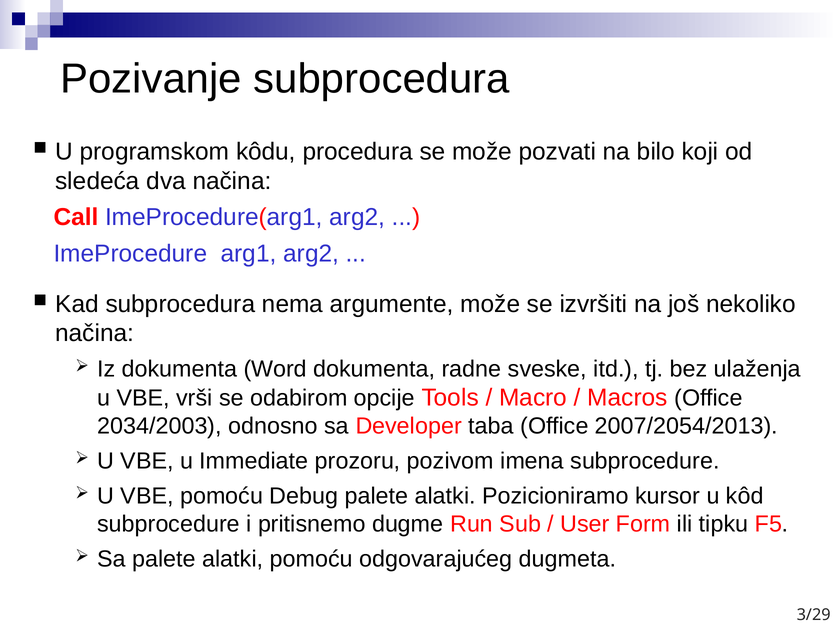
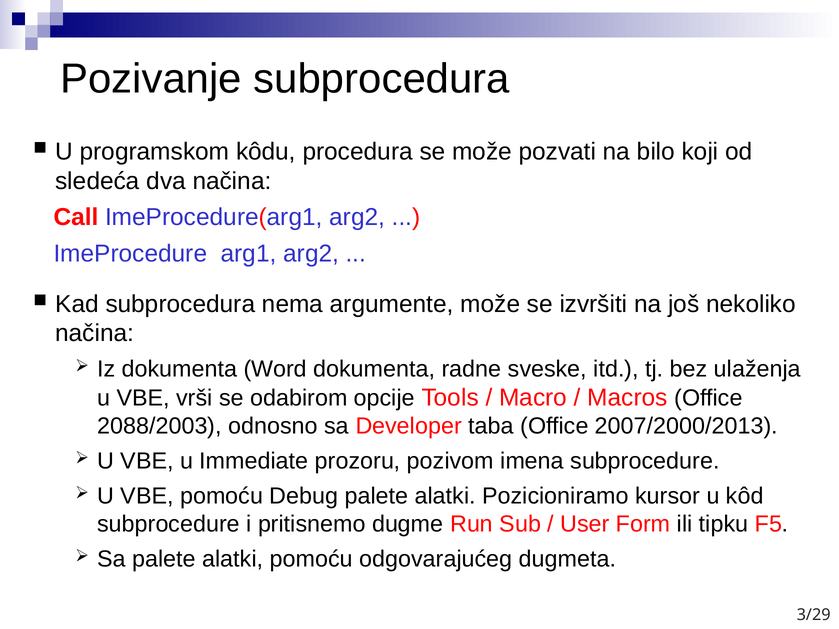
2034/2003: 2034/2003 -> 2088/2003 (159, 426)
2007/2054/2013: 2007/2054/2013 -> 2007/2000/2013 (686, 426)
